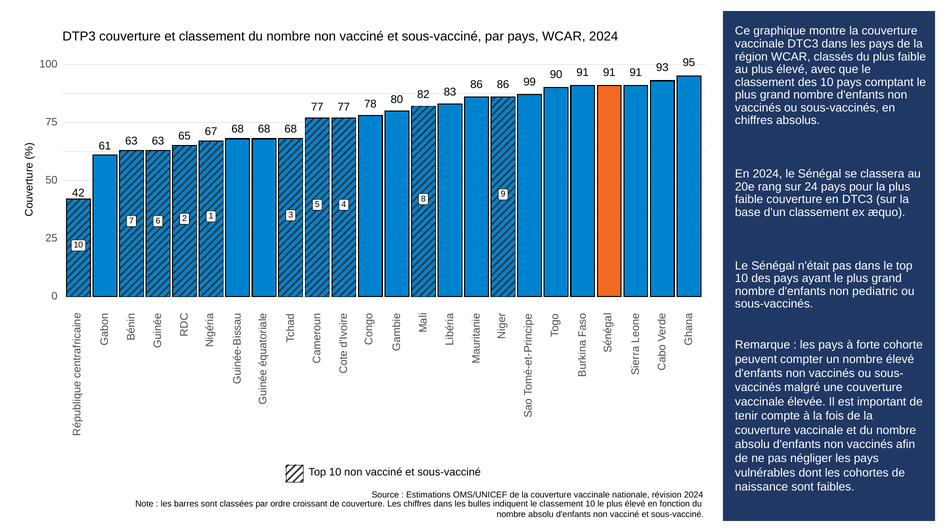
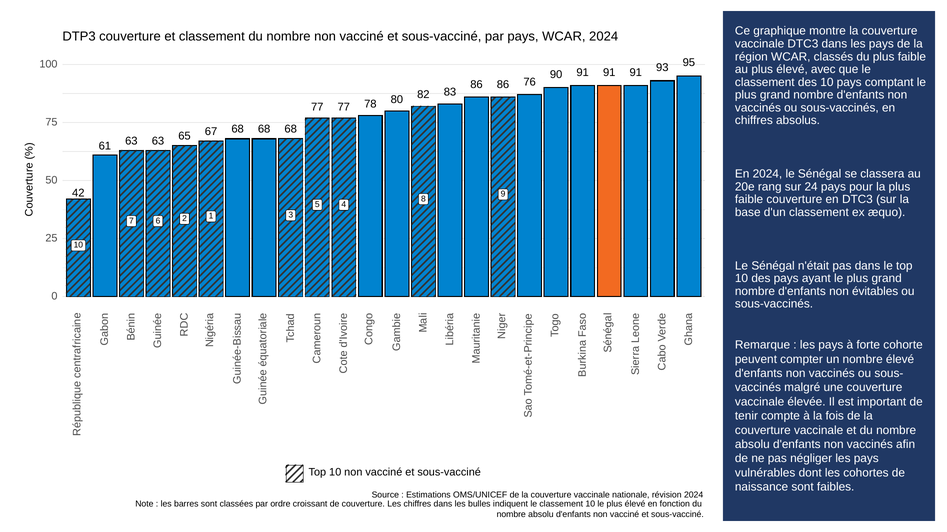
99: 99 -> 76 (530, 82)
pediatric: pediatric -> évitables (875, 292)
